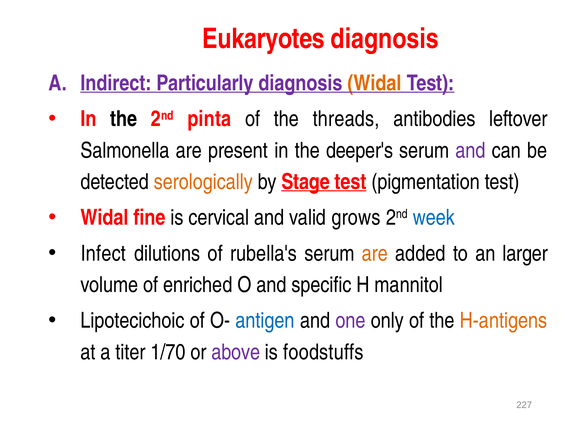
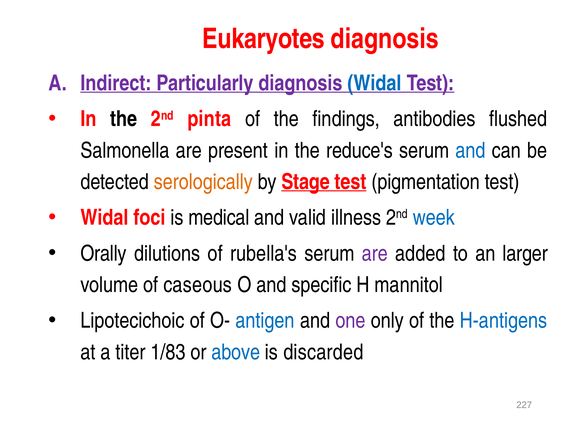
Widal colour: orange -> blue (375, 83)
threads: threads -> findings (346, 119)
leftover: leftover -> flushed (518, 119)
deeper's: deeper's -> reduce's (360, 151)
and colour: purple -> blue (471, 151)
fine: fine -> foci (149, 218)
cervical: cervical -> medical (219, 218)
grows: grows -> illness (356, 218)
Infect: Infect -> Orally (104, 254)
are colour: orange -> purple (375, 254)
enriched: enriched -> caseous (198, 285)
H-antigens colour: orange -> blue (504, 321)
1/70: 1/70 -> 1/83 (168, 353)
above colour: purple -> blue (236, 353)
foodstuffs: foodstuffs -> discarded (323, 353)
